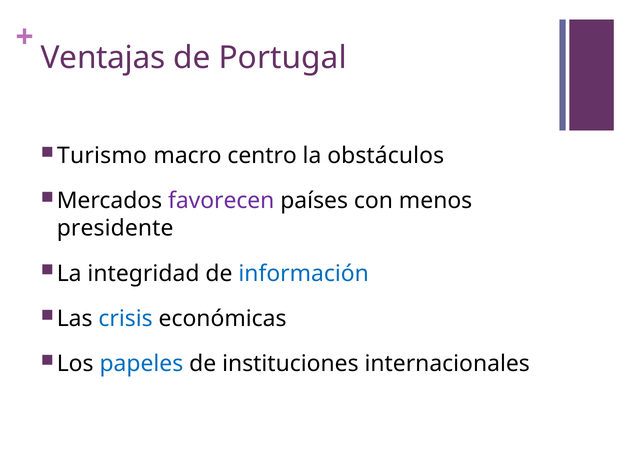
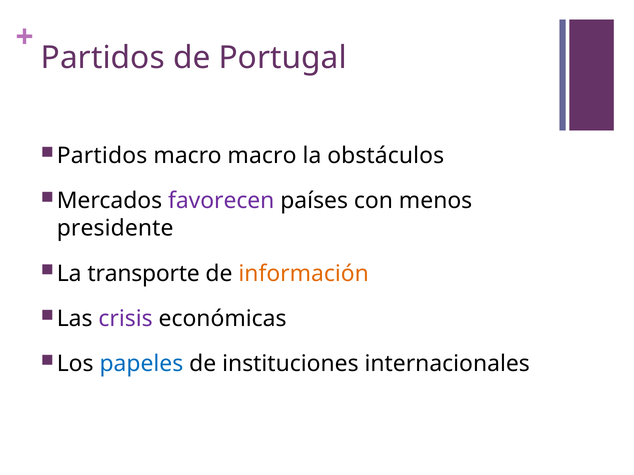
Ventajas: Ventajas -> Partidos (103, 58)
Turismo: Turismo -> Partidos (102, 156)
macro centro: centro -> macro (262, 156)
integridad: integridad -> transporte (144, 274)
información colour: blue -> orange (304, 274)
crisis colour: blue -> purple (126, 319)
